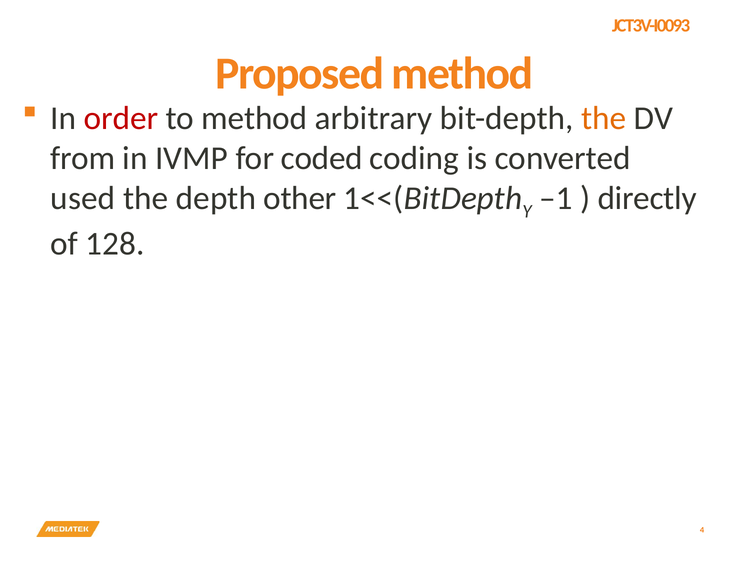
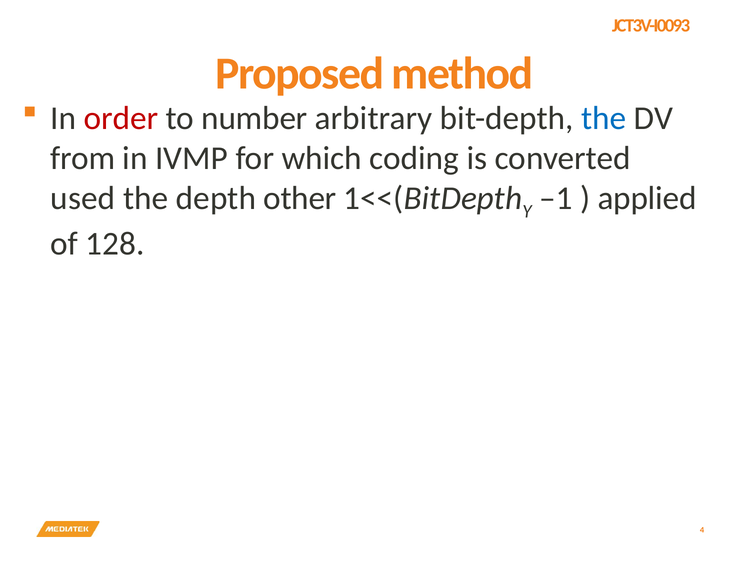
to method: method -> number (254, 118)
the colour: orange -> blue (604, 118)
coded: coded -> which (322, 158)
directly: directly -> applied (647, 198)
